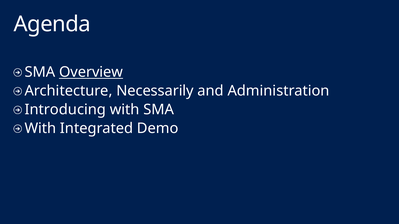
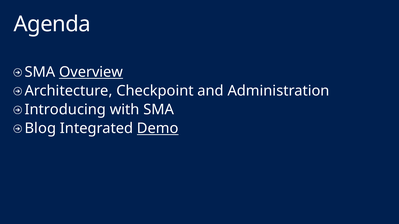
Necessarily: Necessarily -> Checkpoint (155, 91)
With: With -> Blog (40, 129)
Demo underline: none -> present (158, 129)
